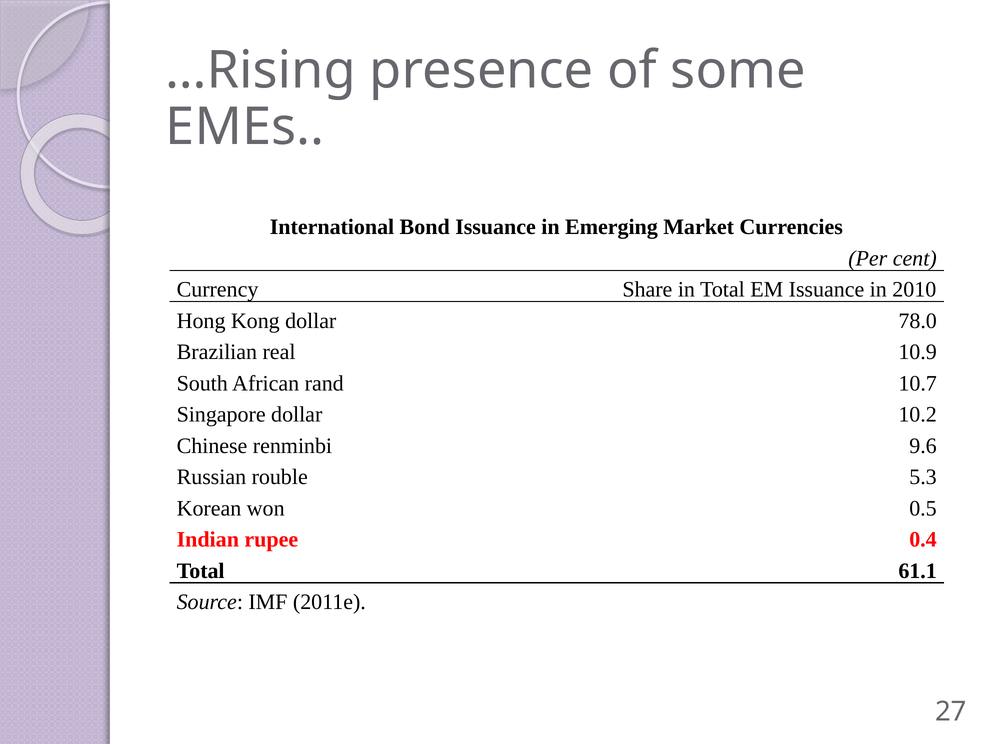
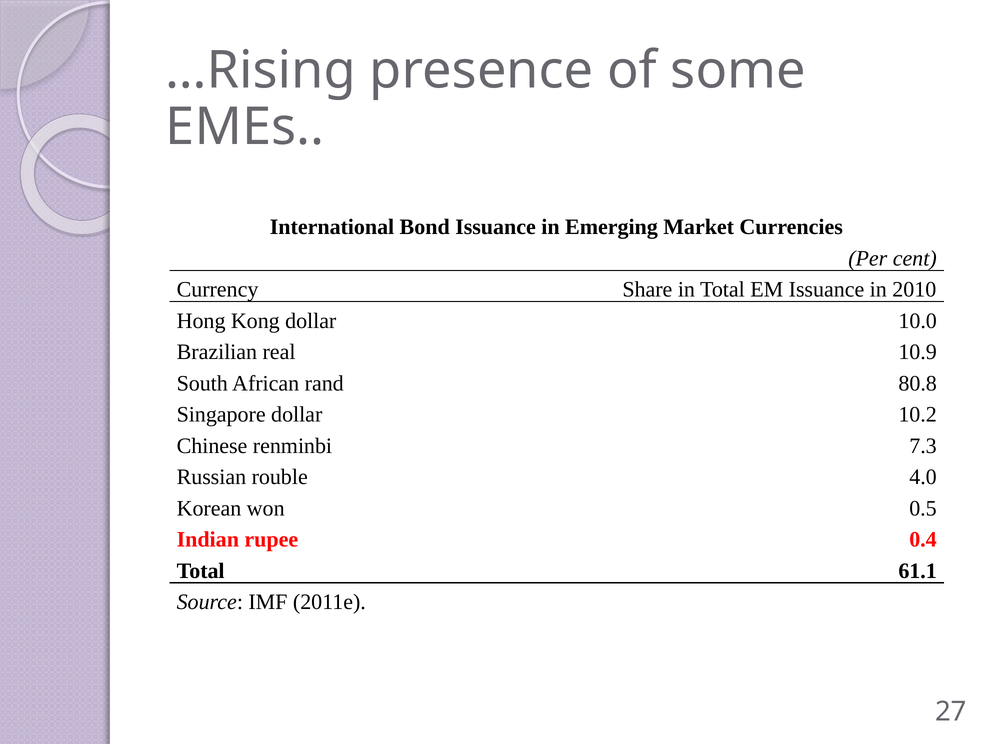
78.0: 78.0 -> 10.0 (918, 321)
10.7: 10.7 -> 80.8 (918, 383)
9.6: 9.6 -> 7.3 (923, 446)
5.3: 5.3 -> 4.0 (923, 477)
